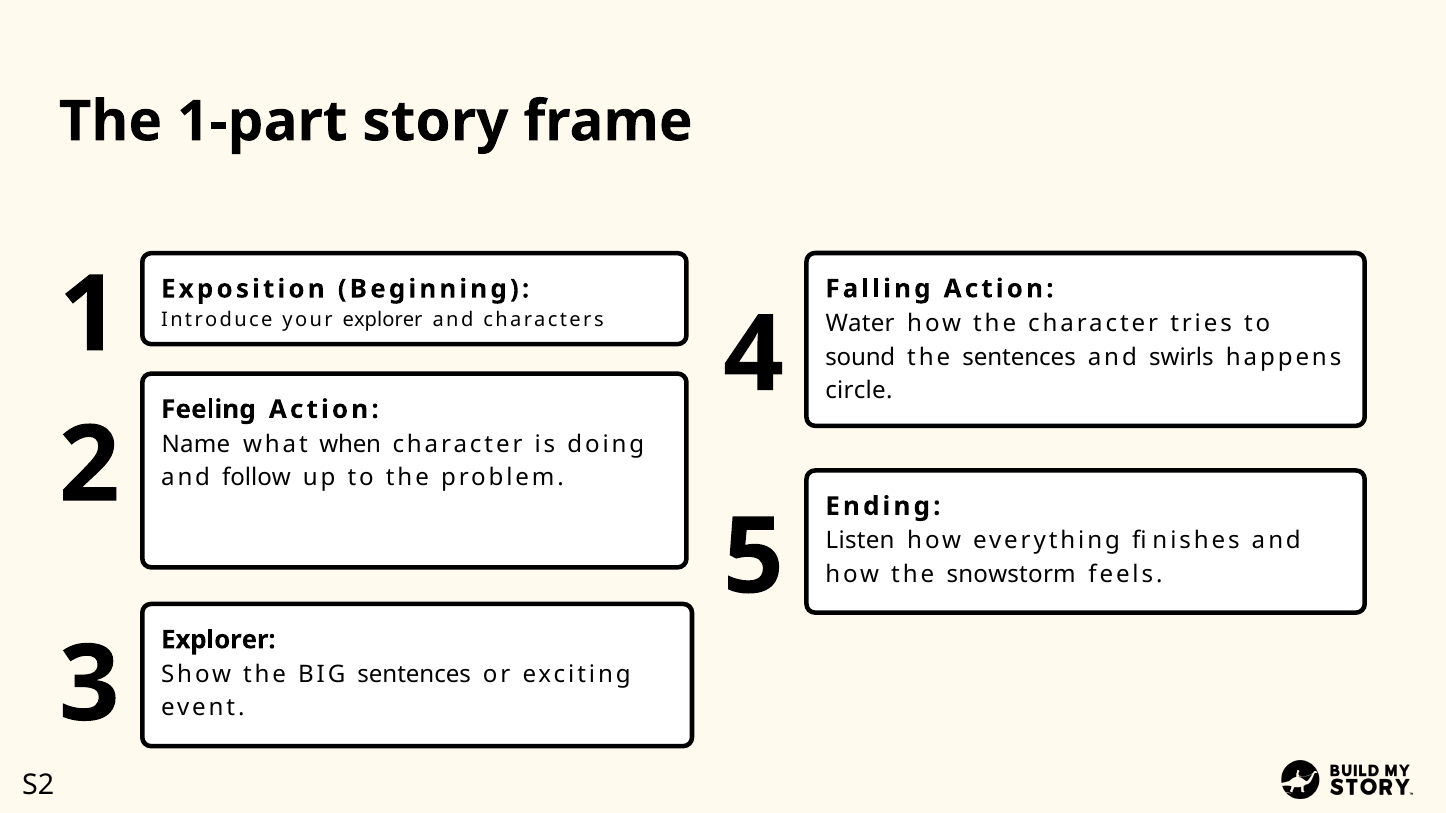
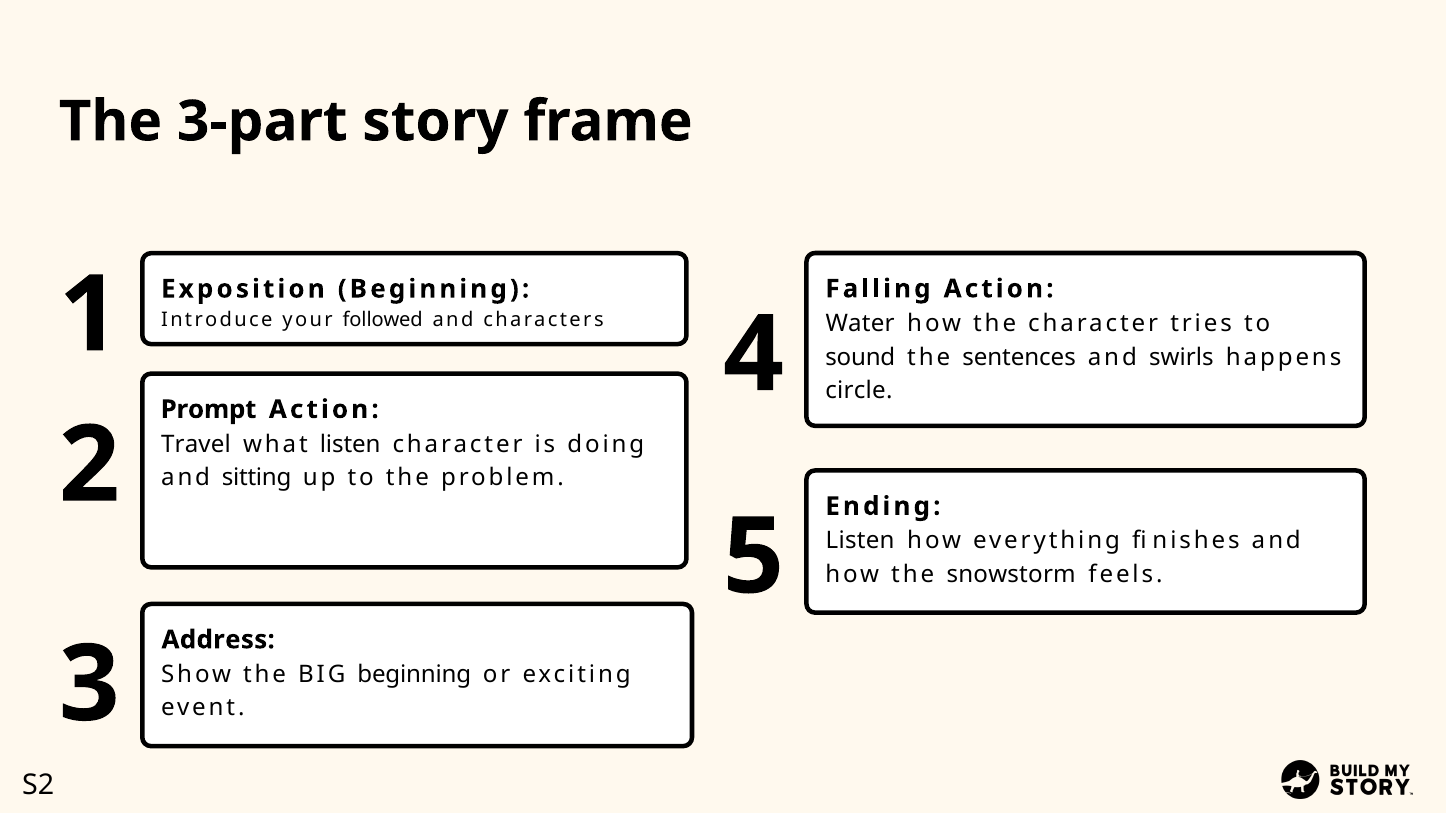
1-part: 1-part -> 3-part (262, 122)
your explorer: explorer -> followed (383, 320)
Feeling: Feeling -> Prompt (209, 410)
Name: Name -> Travel (196, 444)
what when: when -> listen (350, 444)
follow: follow -> sitting (257, 478)
Explorer: Explorer -> Address (218, 640)
BIG sentences: sentences -> beginning (414, 675)
